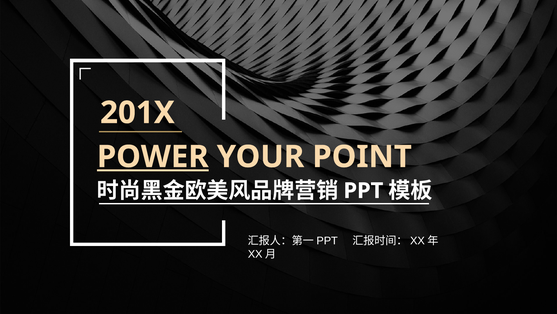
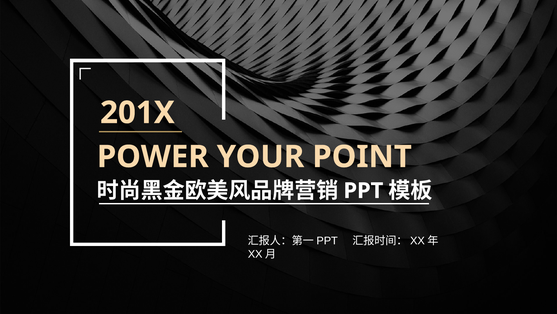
POWER underline: present -> none (153, 156)
